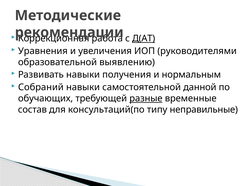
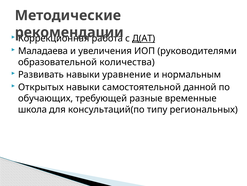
Уравнения: Уравнения -> Маладаева (43, 51)
выявлению: выявлению -> количества (127, 62)
получения: получения -> уравнение (127, 74)
Собраний: Собраний -> Открытых (41, 87)
разные underline: present -> none (146, 98)
состав: состав -> школа (32, 109)
неправильные: неправильные -> региональных (204, 109)
